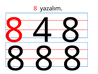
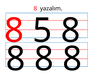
4: 4 -> 5 (42, 30)
